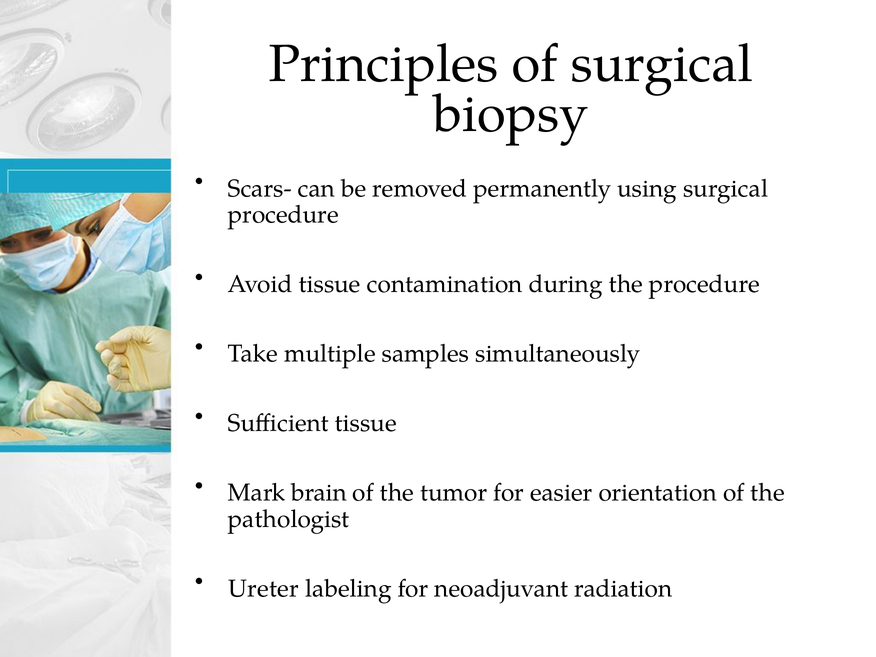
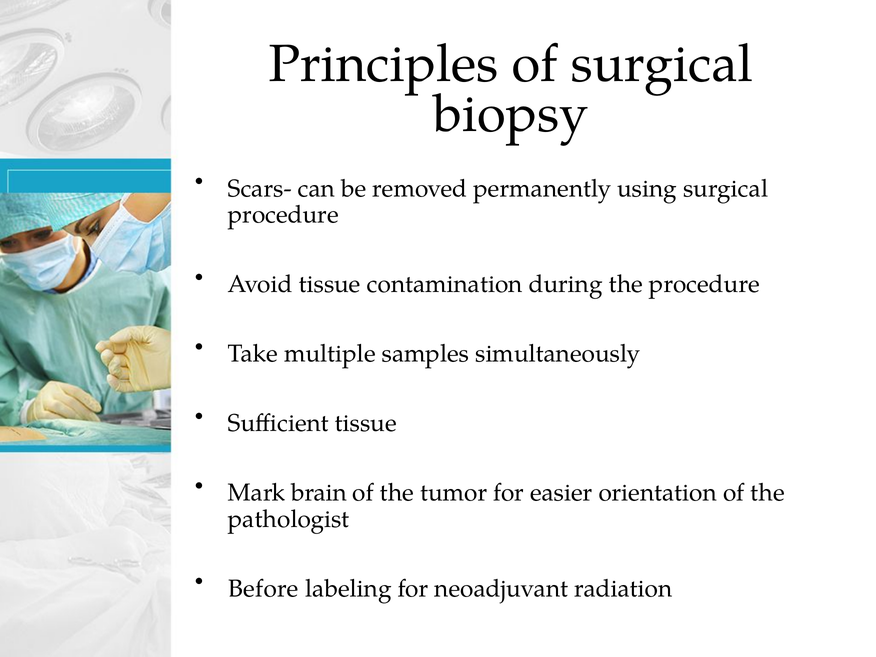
Ureter: Ureter -> Before (263, 589)
